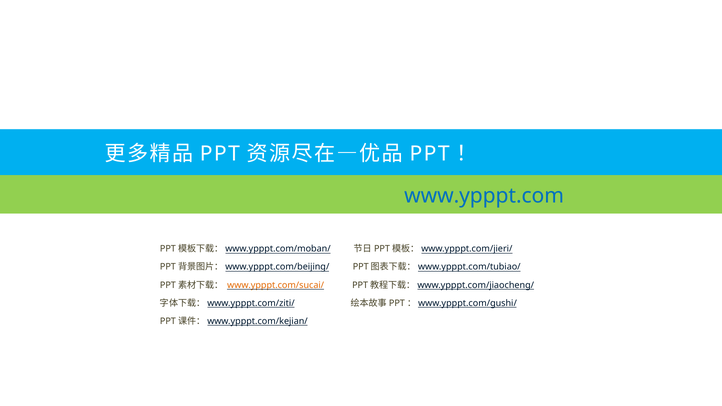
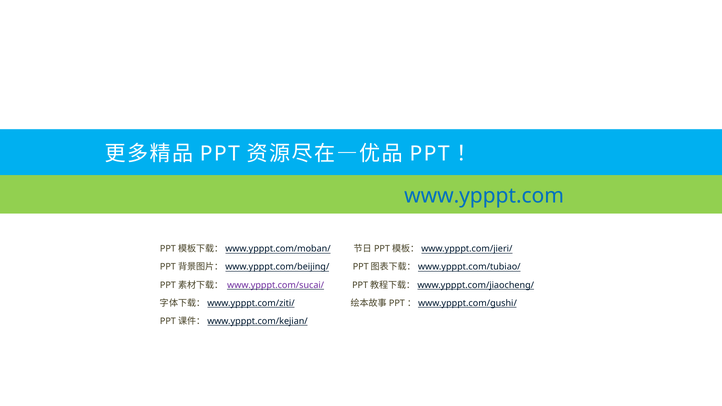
www.ypppt.com/sucai/ colour: orange -> purple (276, 285)
